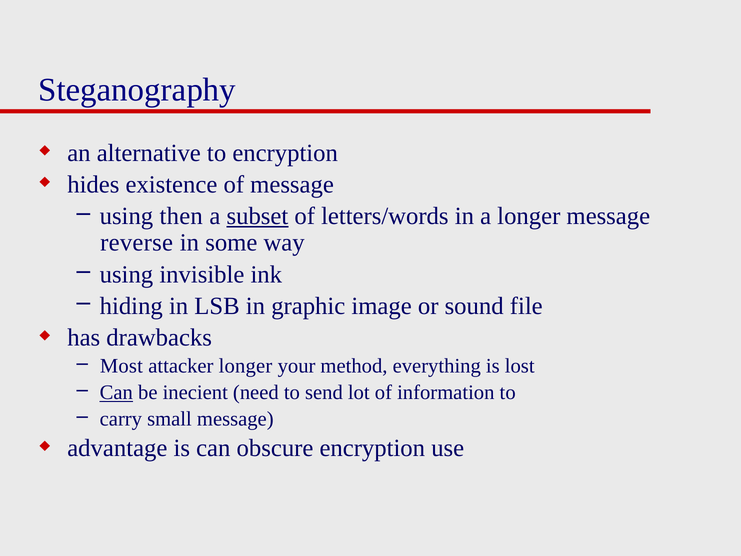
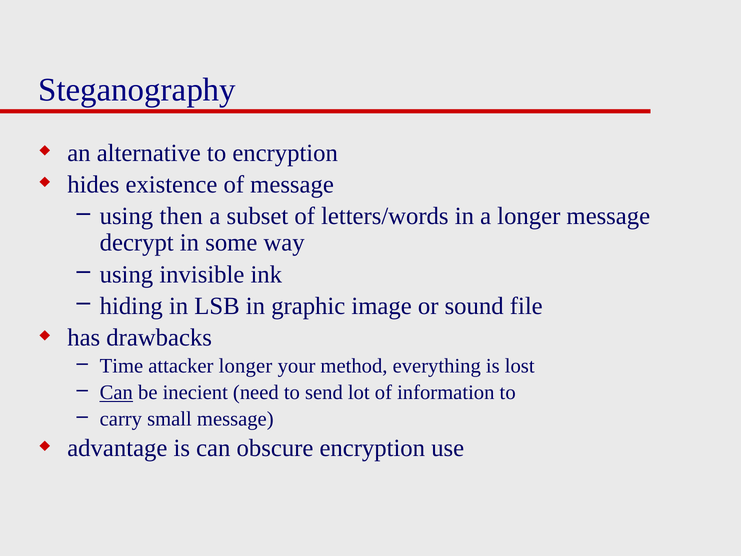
subset underline: present -> none (257, 216)
reverse: reverse -> decrypt (137, 243)
Most: Most -> Time (121, 366)
